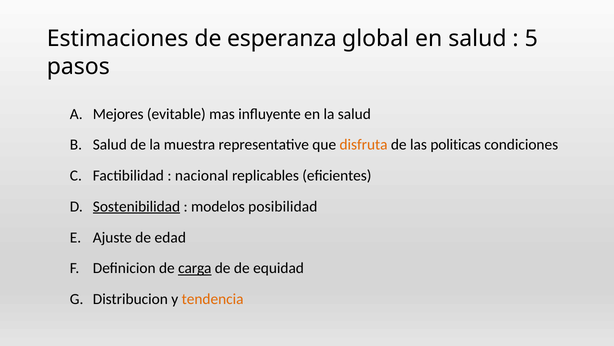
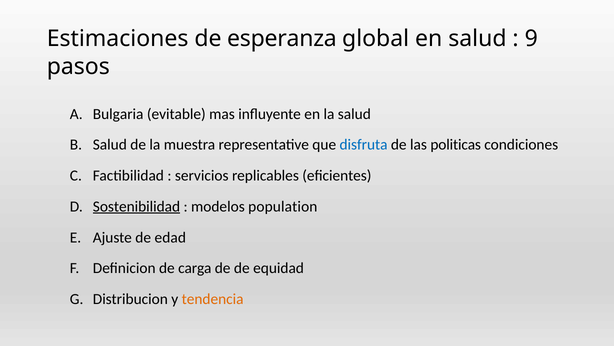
5: 5 -> 9 (531, 38)
Mejores: Mejores -> Bulgaria (118, 114)
disfruta colour: orange -> blue (364, 145)
nacional: nacional -> servicios (202, 175)
posibilidad: posibilidad -> population (283, 206)
carga underline: present -> none (195, 268)
